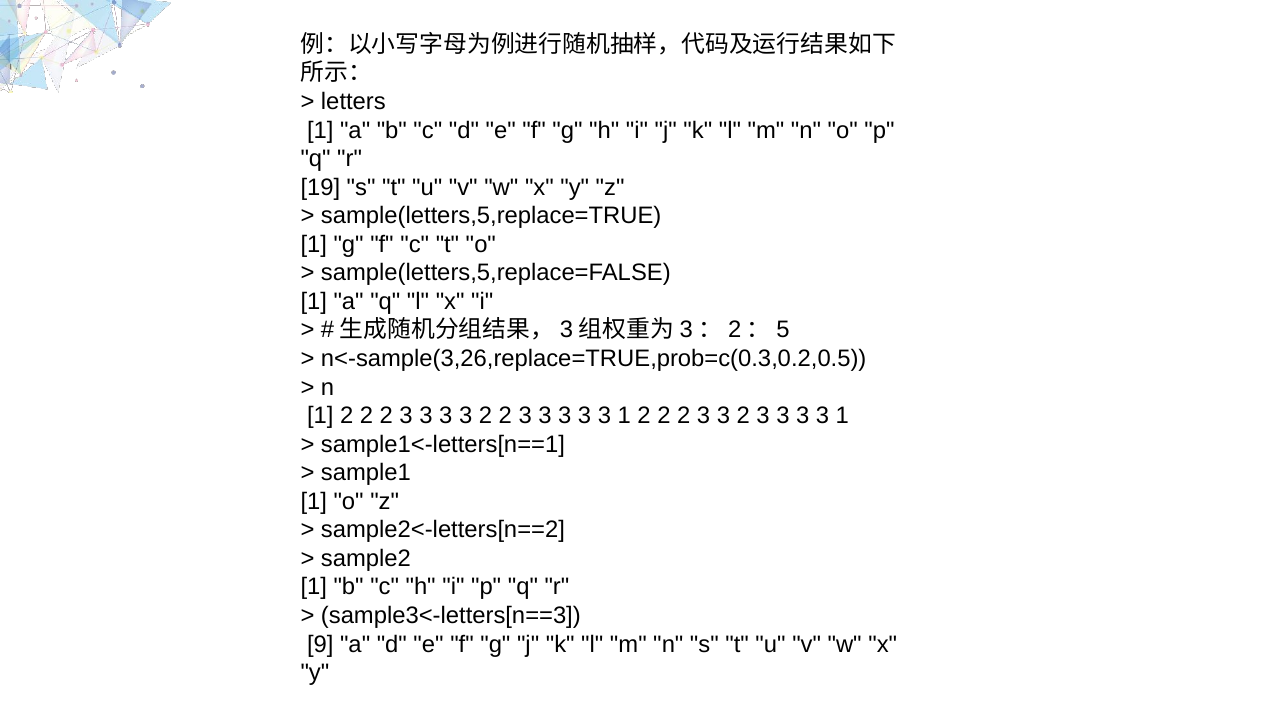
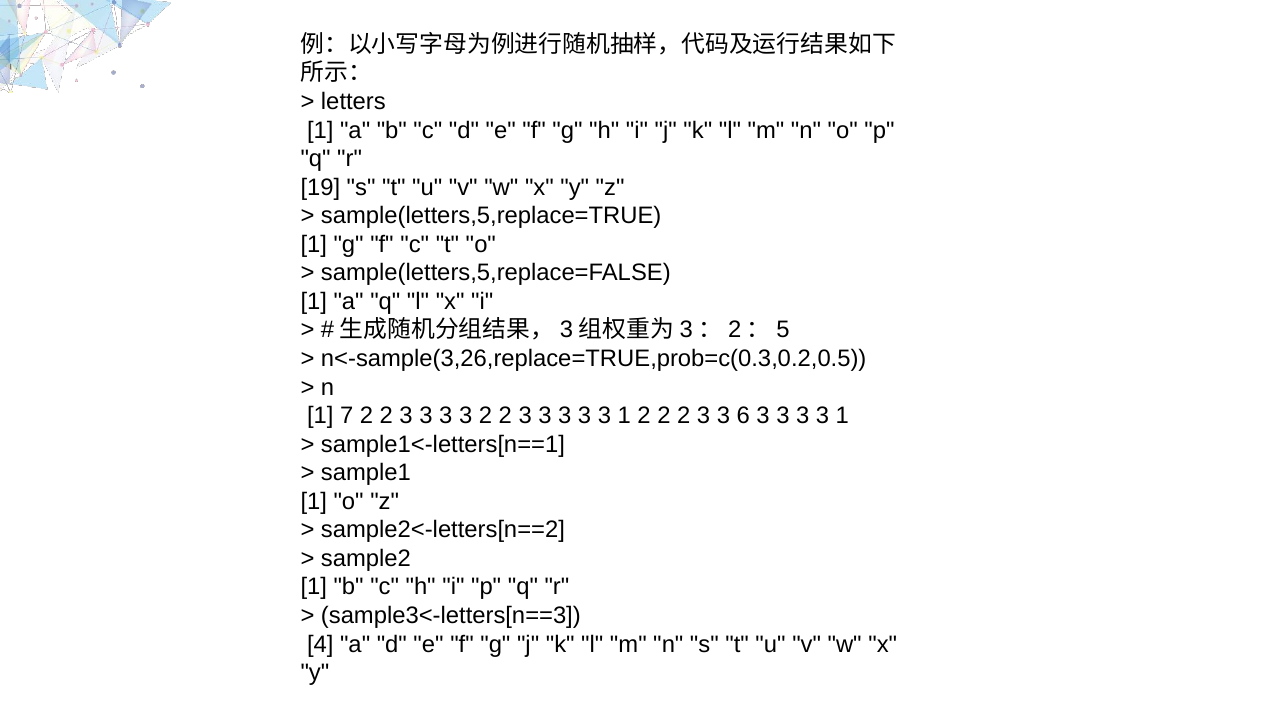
2: 2 -> 7 (347, 416)
2 3 3 2: 2 -> 6 (743, 416)
9: 9 -> 4 (320, 645)
